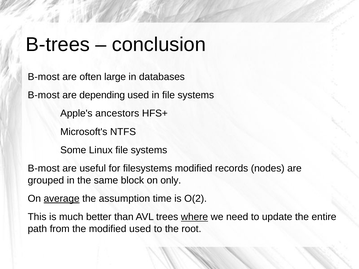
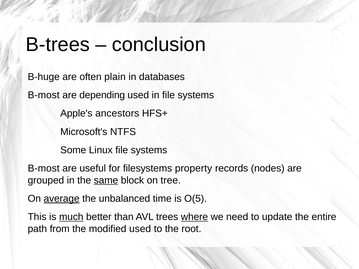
B-most: B-most -> B-huge (44, 77)
large: large -> plain (115, 77)
filesystems modified: modified -> property (194, 169)
same underline: none -> present (106, 180)
only: only -> tree (171, 180)
assumption: assumption -> unbalanced (124, 199)
O(2: O(2 -> O(5 (196, 199)
much underline: none -> present (71, 217)
